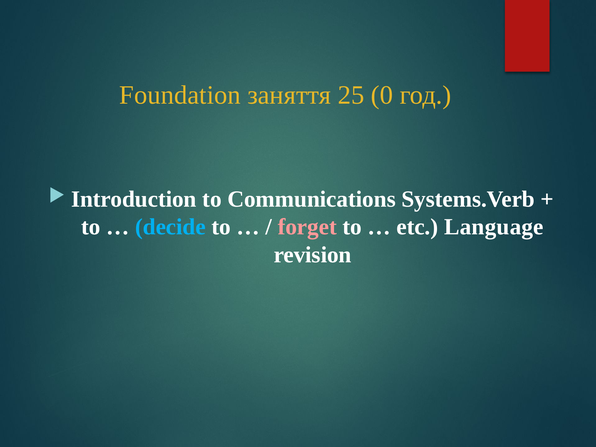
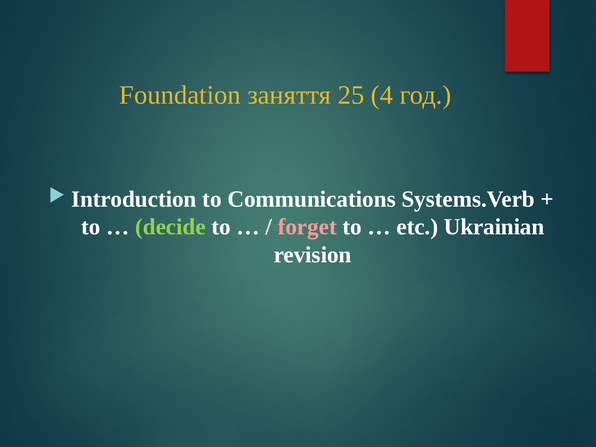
0: 0 -> 4 (382, 95)
decide colour: light blue -> light green (170, 227)
Language: Language -> Ukrainian (494, 227)
